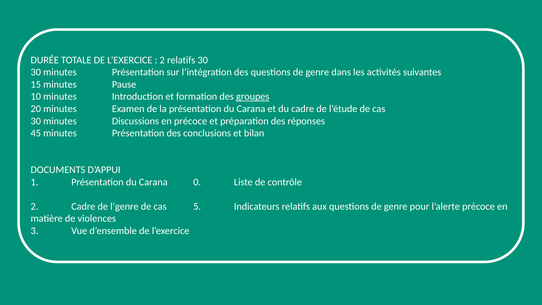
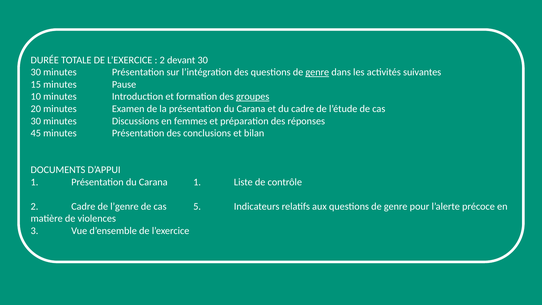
2 relatifs: relatifs -> devant (181, 60)
genre underline: none -> present (317, 72)
en précoce: précoce -> femmes (191, 121)
Carana 0: 0 -> 1 (197, 182)
